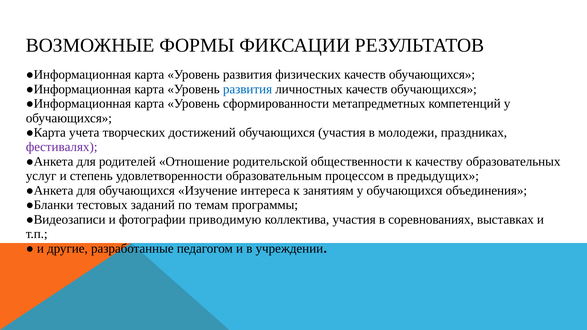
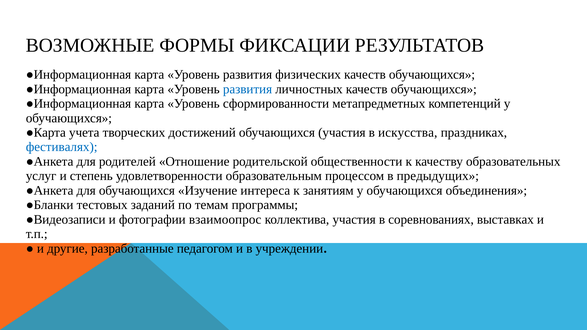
молодежи: молодежи -> искусства (408, 133)
фестивалях colour: purple -> blue (62, 147)
приводимую: приводимую -> взаимоопрос (225, 220)
